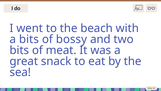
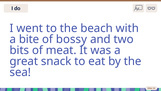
a bits: bits -> bite (29, 39)
